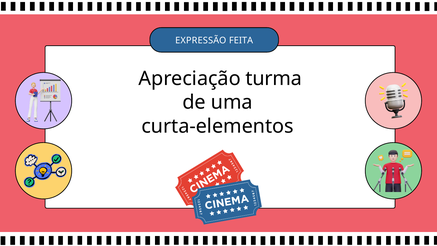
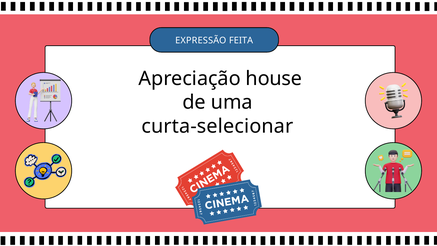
turma: turma -> house (274, 79)
curta-elementos: curta-elementos -> curta-selecionar (217, 126)
